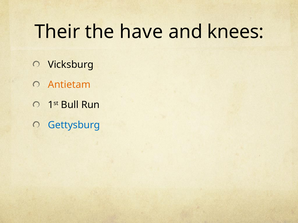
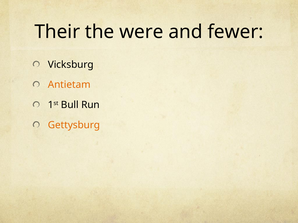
have: have -> were (141, 32)
knees: knees -> fewer (235, 32)
Gettysburg colour: blue -> orange (74, 125)
